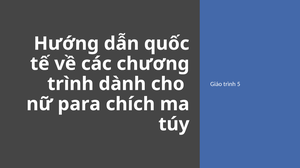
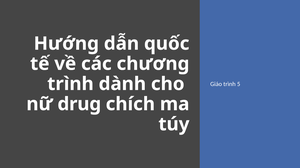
para: para -> drug (79, 105)
